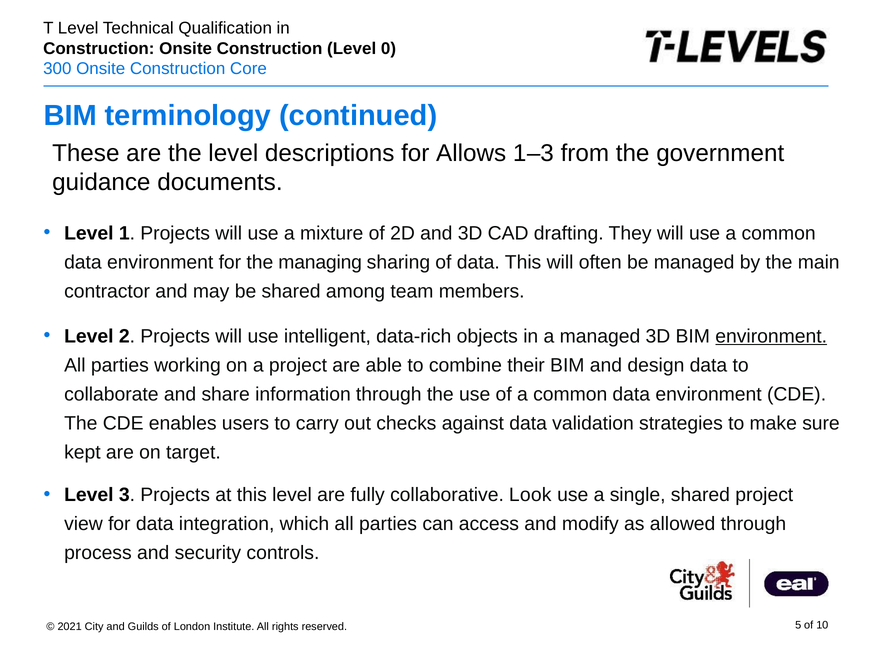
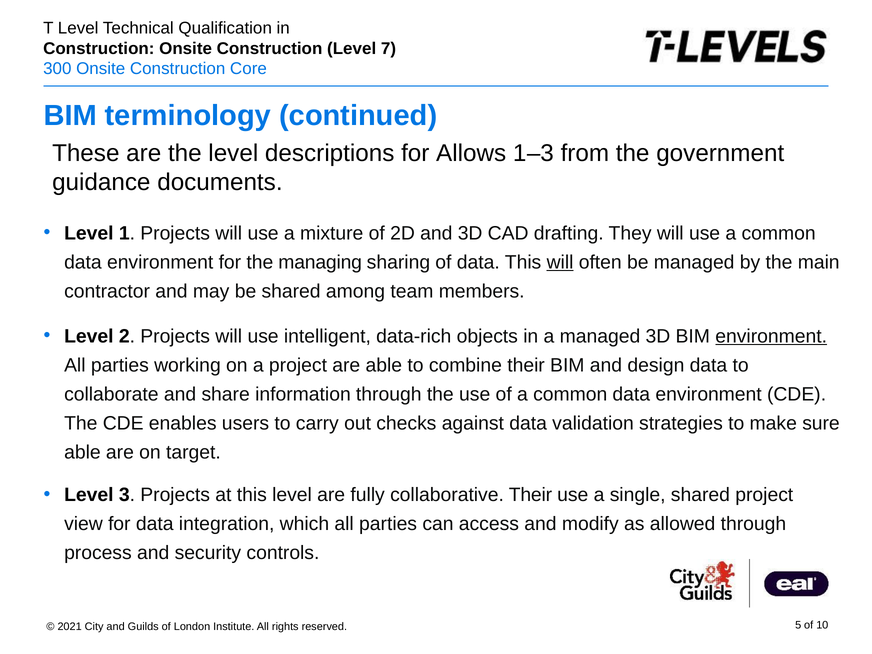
0: 0 -> 7 (388, 48)
will underline: none -> present (560, 262)
kept: kept -> able (82, 453)
collaborative Look: Look -> Their (530, 495)
